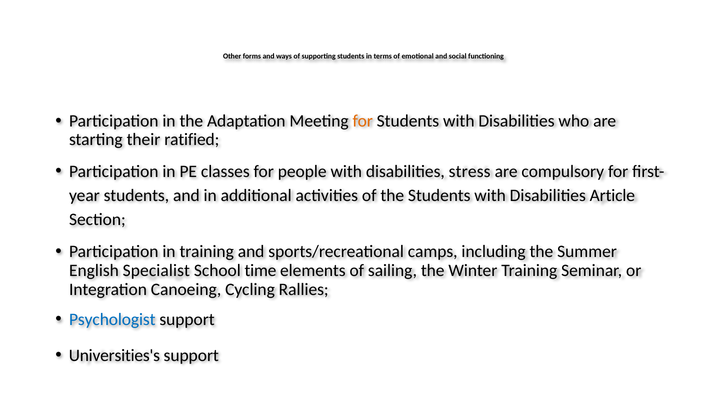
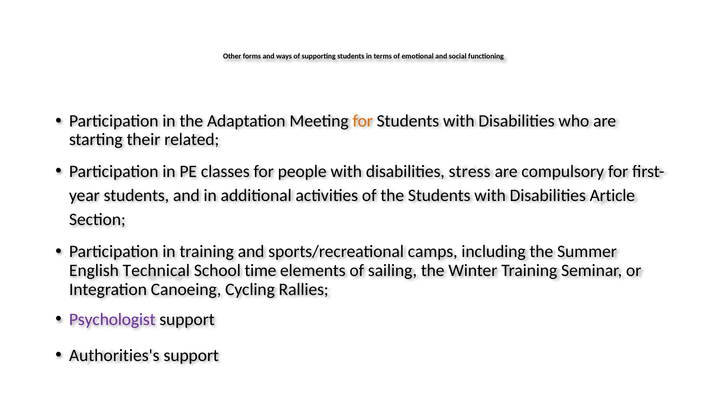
ratified: ratified -> related (192, 140)
Specialist: Specialist -> Technical (156, 271)
Psychologist colour: blue -> purple (112, 320)
Universities's: Universities's -> Authorities's (114, 355)
